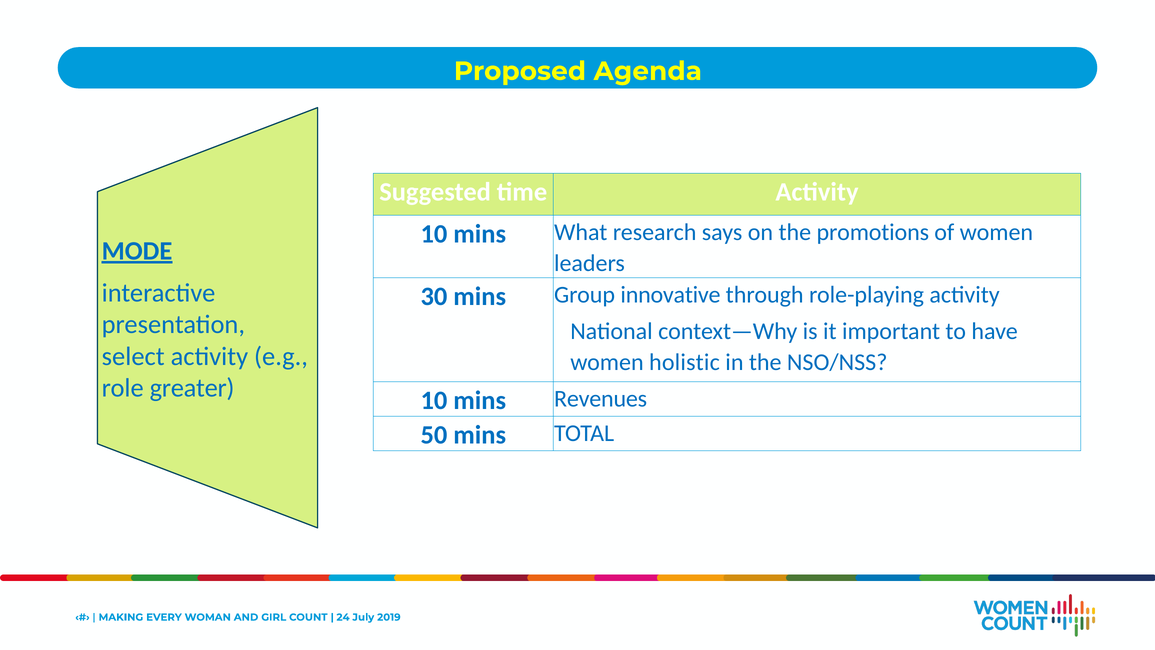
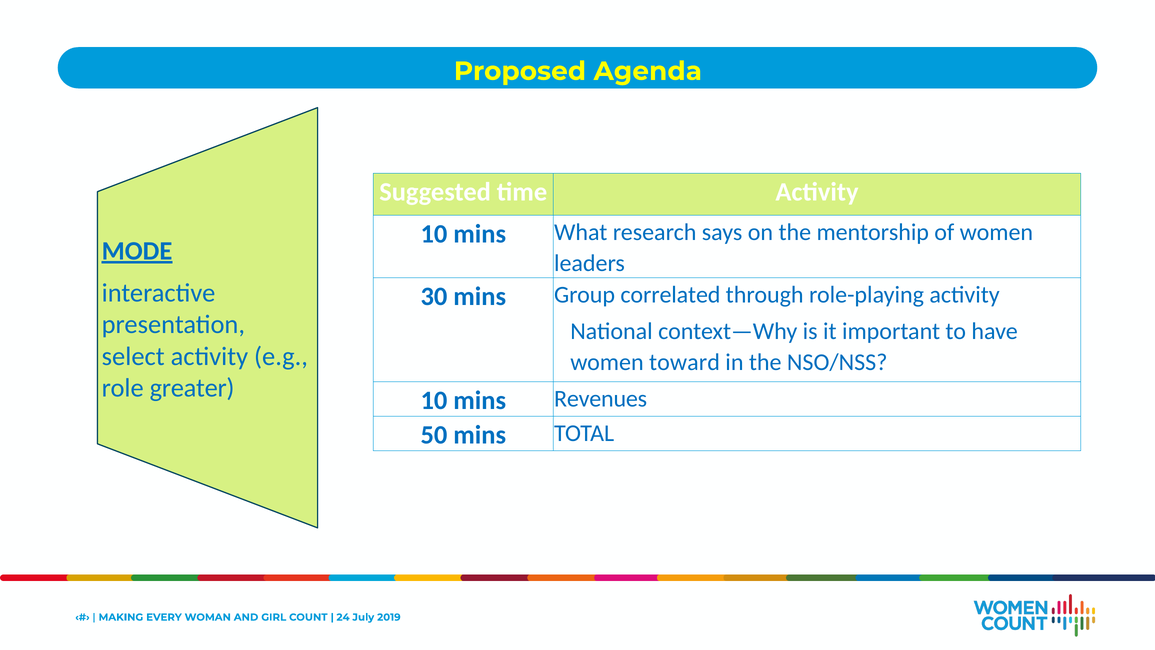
promotions: promotions -> mentorship (873, 232)
innovative: innovative -> correlated (670, 295)
holistic: holistic -> toward (684, 362)
